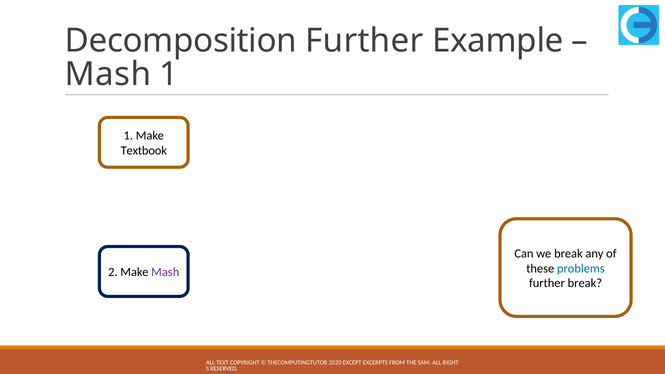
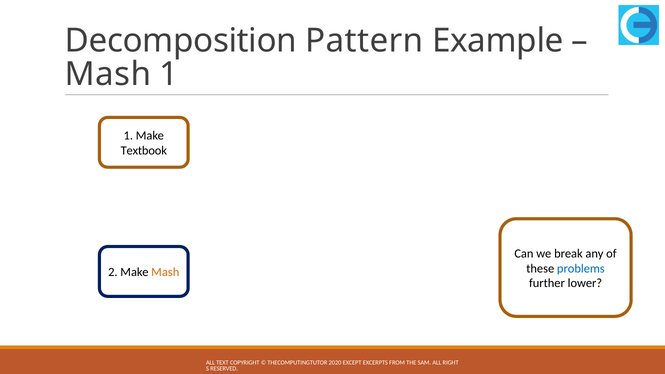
Decomposition Further: Further -> Pattern (364, 41)
Mash colour: purple -> orange (165, 272)
further break: break -> lower (585, 283)
